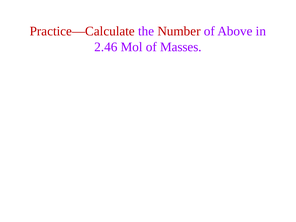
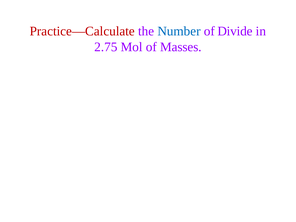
Number colour: red -> blue (179, 31)
Above: Above -> Divide (235, 31)
2.46: 2.46 -> 2.75 (106, 47)
